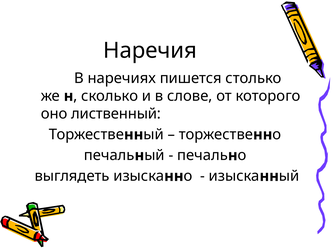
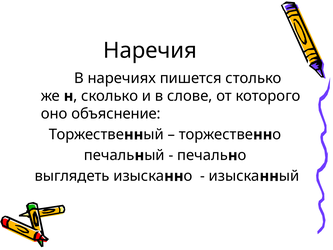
лиственный: лиственный -> объяснение (116, 114)
